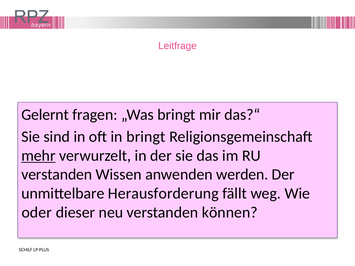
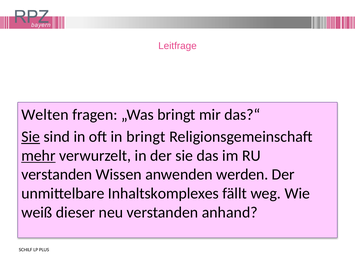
Gelernt: Gelernt -> Welten (45, 115)
Sie underline: none -> present (31, 137)
Herausforderung: Herausforderung -> Inhaltskomplexes (163, 194)
oder: oder -> weiß (37, 213)
können: können -> anhand (230, 213)
